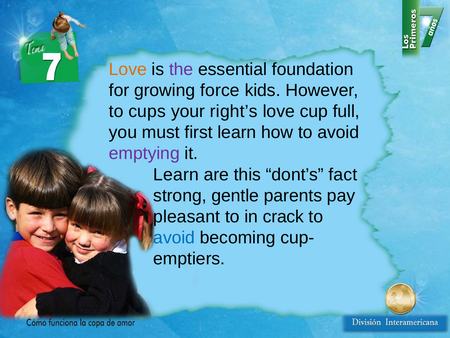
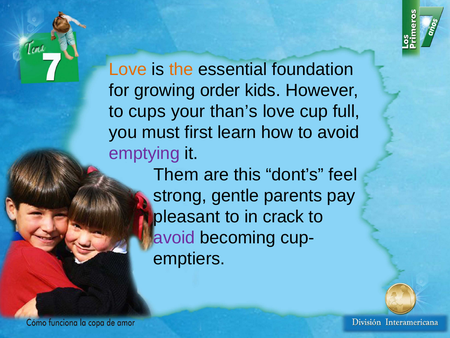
the colour: purple -> orange (181, 69)
force: force -> order (220, 90)
right’s: right’s -> than’s (234, 111)
Learn: Learn -> Them (176, 174)
fact: fact -> feel (343, 174)
avoid colour: blue -> purple (174, 237)
